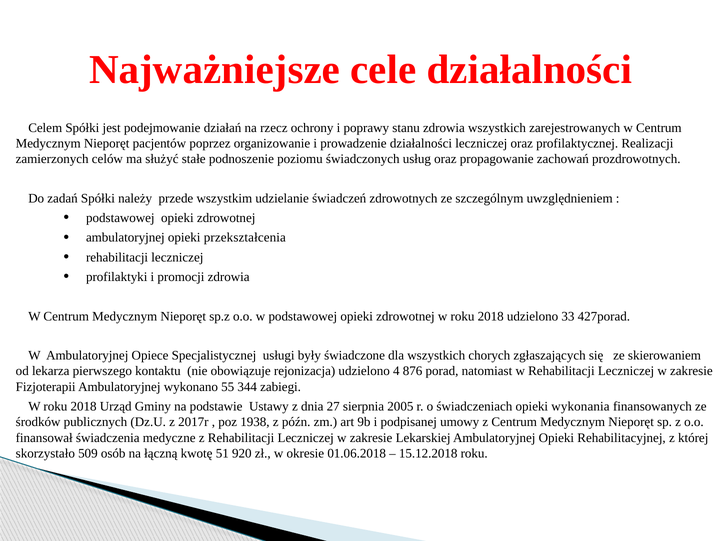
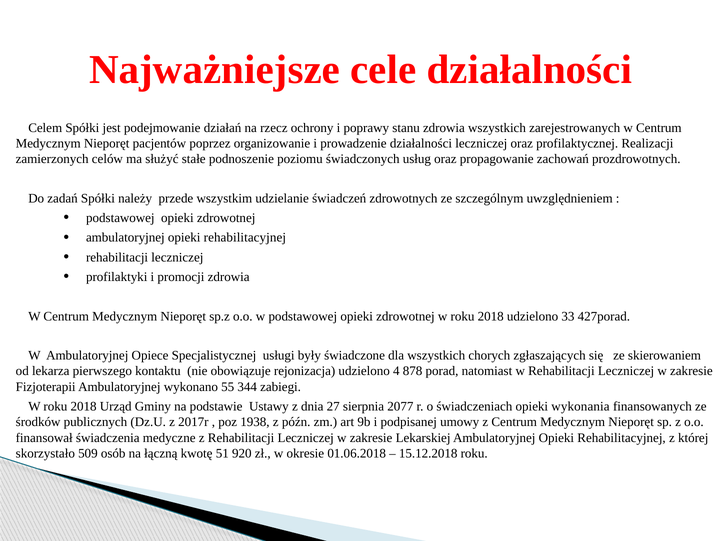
przekształcenia: przekształcenia -> rehabilitacyjnej (245, 238)
876: 876 -> 878 (413, 372)
2005: 2005 -> 2077 (400, 407)
